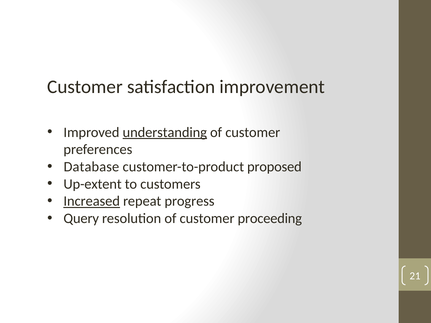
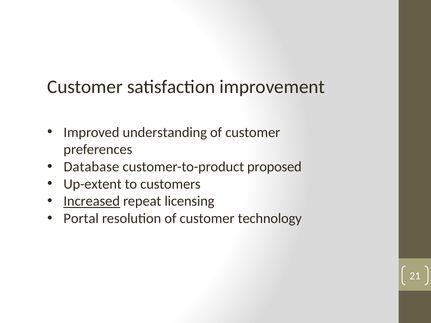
understanding underline: present -> none (165, 132)
progress: progress -> licensing (190, 201)
Query: Query -> Portal (81, 219)
proceeding: proceeding -> technology (270, 219)
